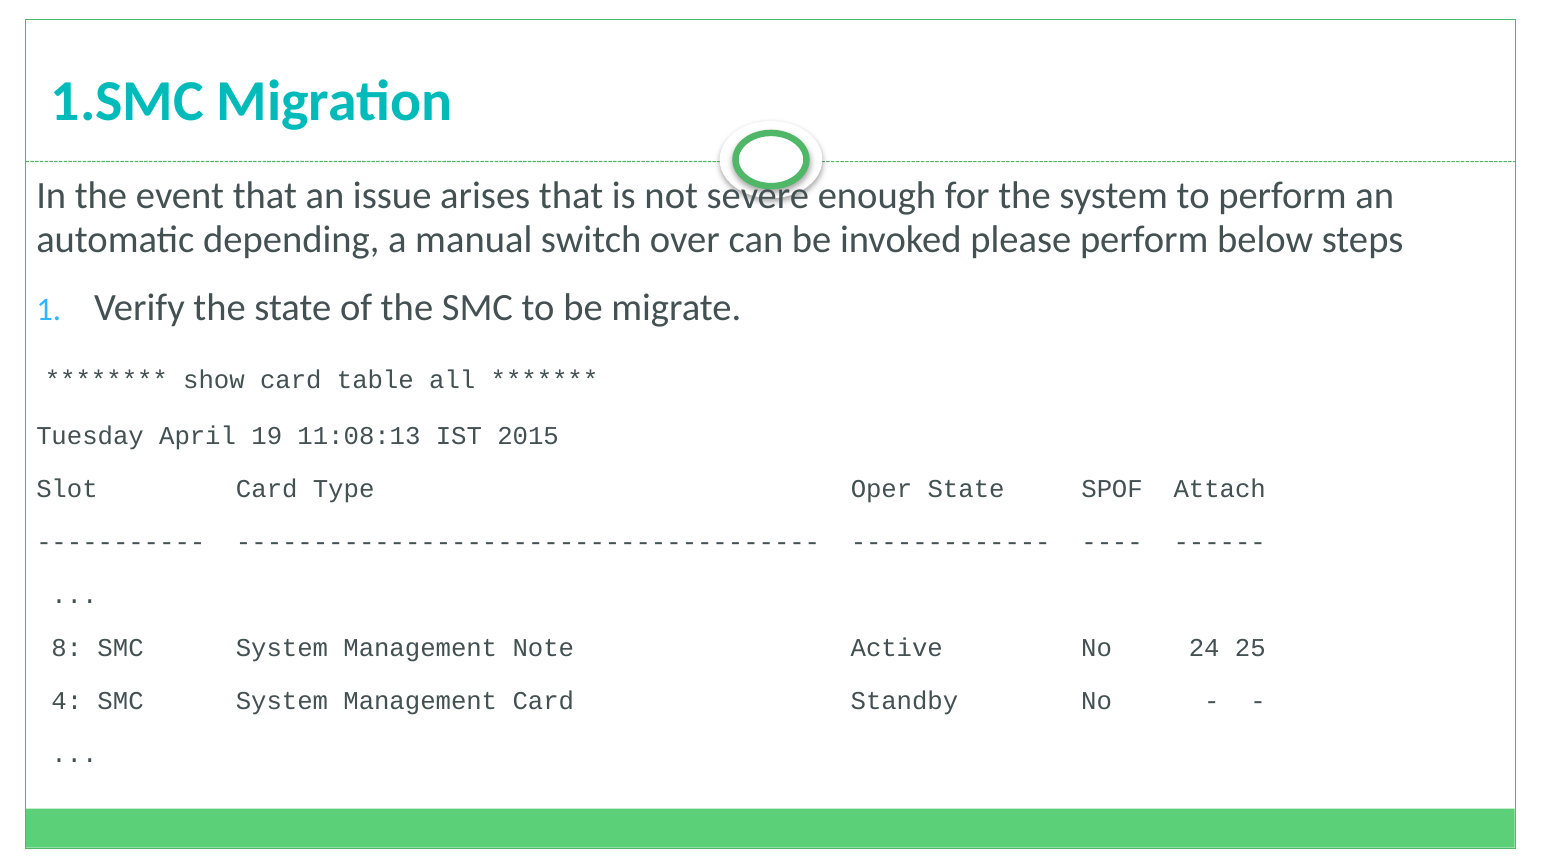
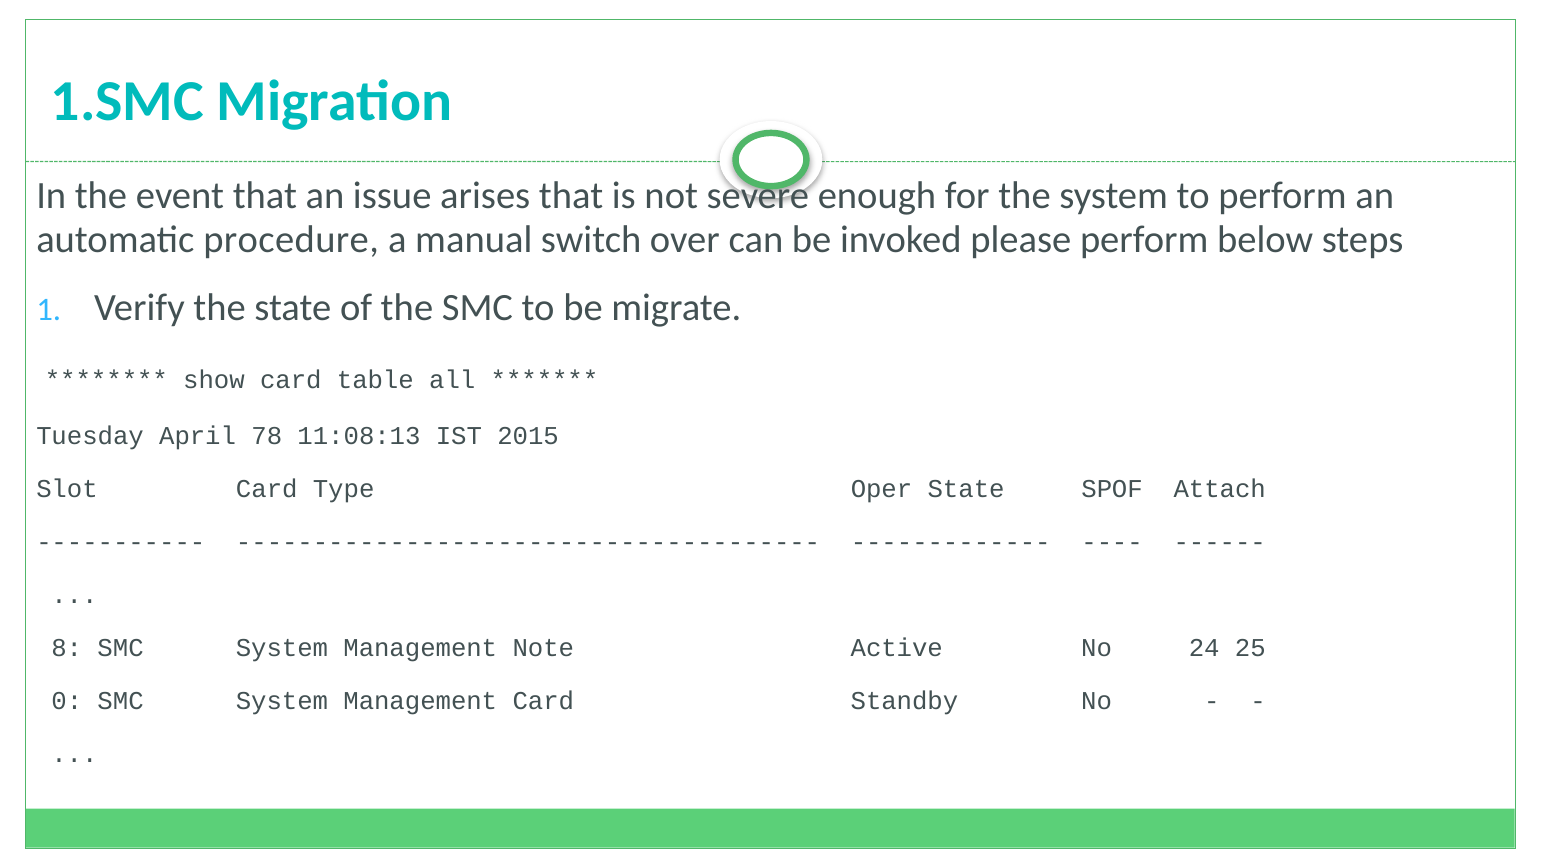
depending: depending -> procedure (291, 240)
19: 19 -> 78 (267, 436)
4: 4 -> 0 (67, 701)
